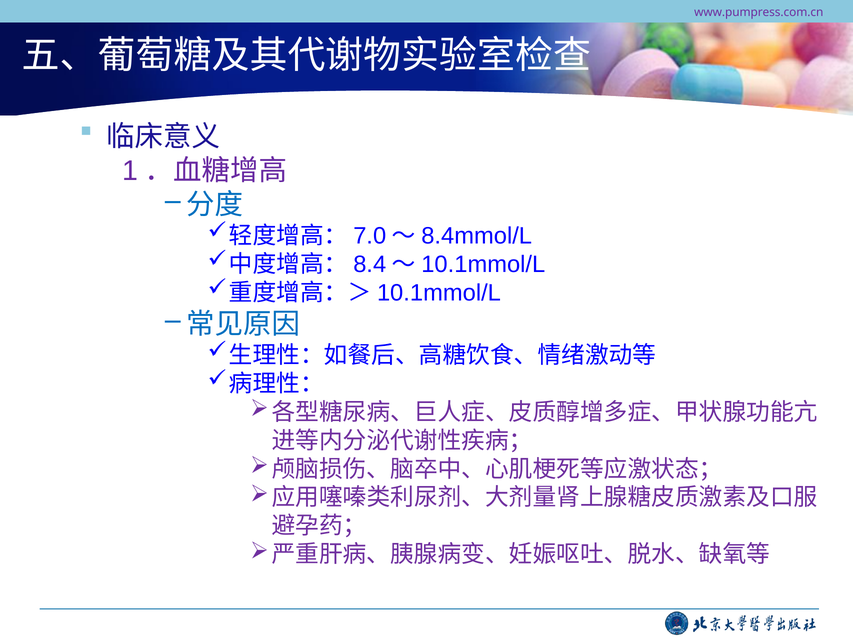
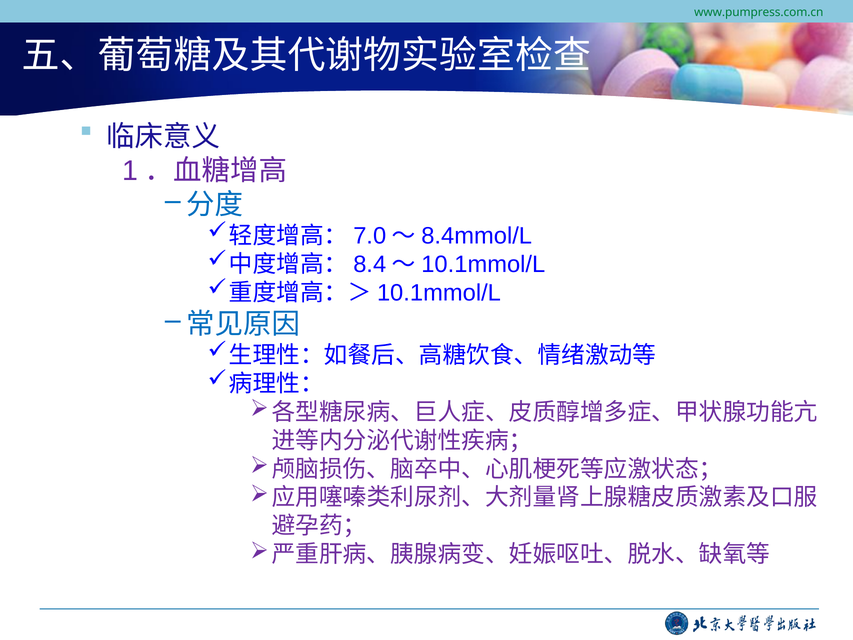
www.pumpress.com.cn colour: purple -> green (759, 12)
